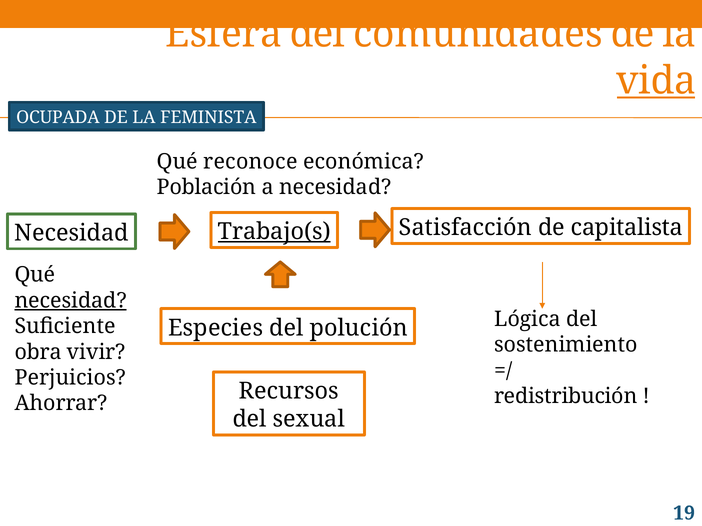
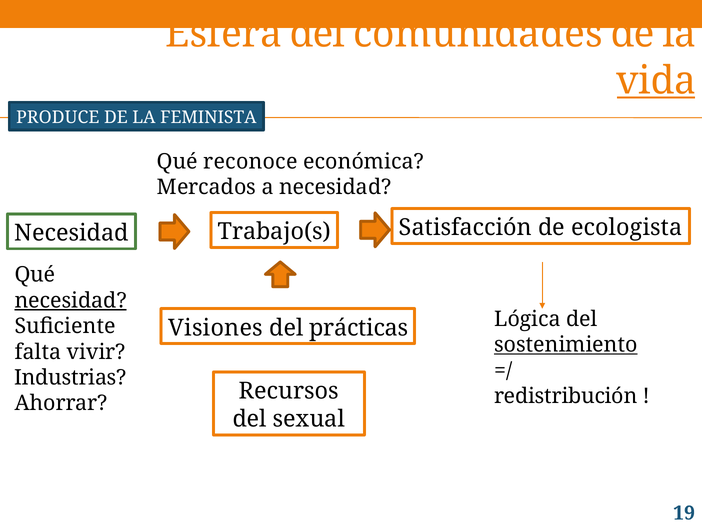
OCUPADA: OCUPADA -> PRODUCE (58, 118)
Población: Población -> Mercados (206, 187)
capitalista: capitalista -> ecologista (627, 228)
Trabajo(s underline: present -> none (274, 232)
Especies: Especies -> Visiones (216, 328)
polución: polución -> prácticas (359, 328)
sostenimiento underline: none -> present (566, 345)
obra: obra -> falta (38, 352)
Perjuicios: Perjuicios -> Industrias (70, 378)
